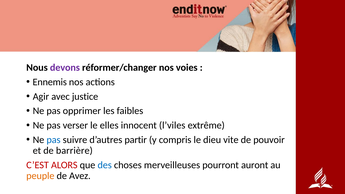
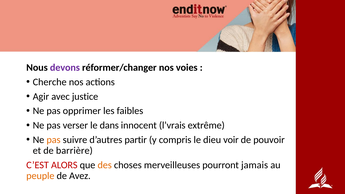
Ennemis: Ennemis -> Cherche (50, 82)
elles: elles -> dans (109, 125)
l’viles: l’viles -> l’vrais (172, 125)
pas colour: blue -> orange (54, 140)
vite: vite -> voir (231, 140)
des colour: blue -> orange (105, 165)
auront: auront -> jamais (255, 165)
